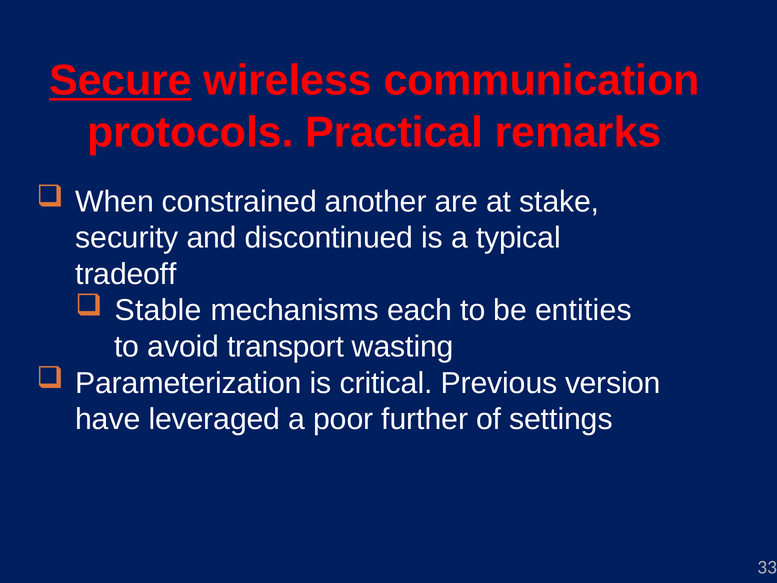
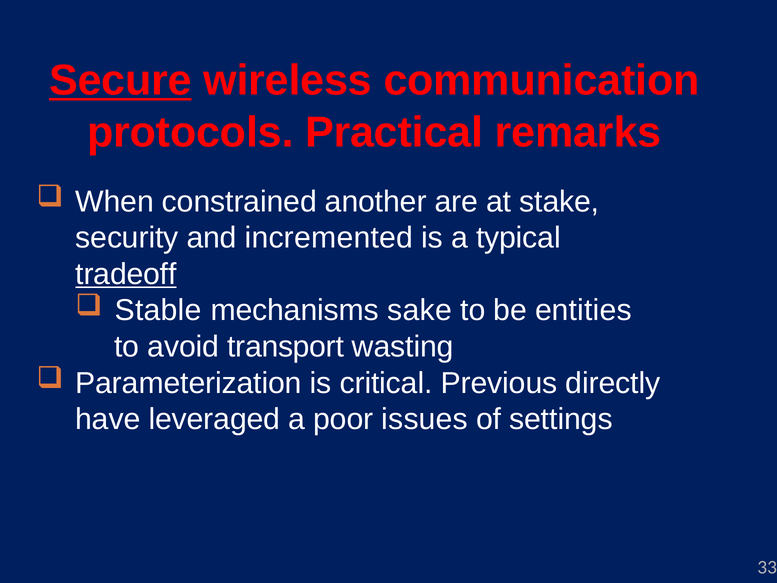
discontinued: discontinued -> incremented (329, 238)
tradeoff underline: none -> present (126, 274)
each: each -> sake (419, 310)
version: version -> directly (613, 383)
further: further -> issues (425, 419)
